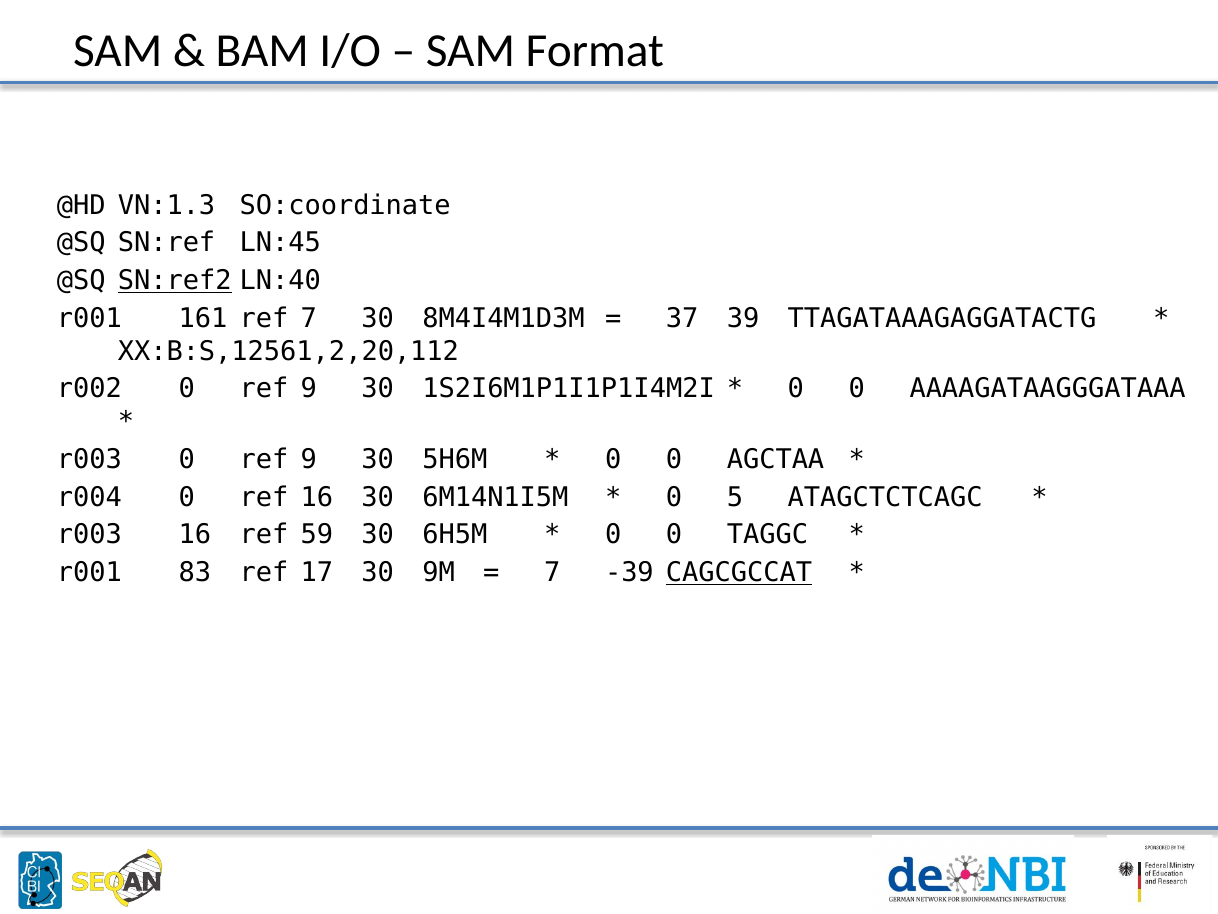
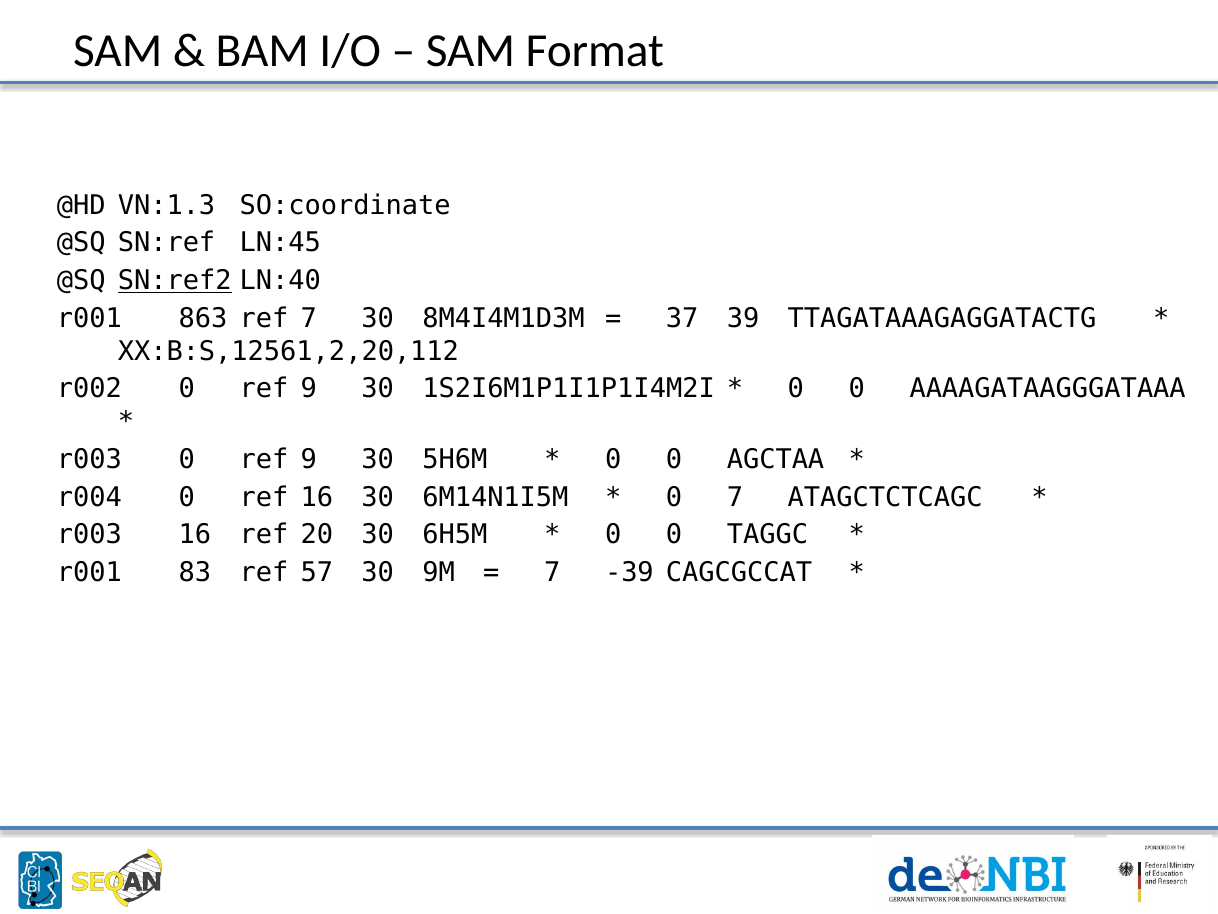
161: 161 -> 863 (203, 318)
0 5: 5 -> 7 (735, 497)
59: 59 -> 20 (317, 535)
17: 17 -> 57 (317, 573)
CAGCGCCAT underline: present -> none (739, 573)
